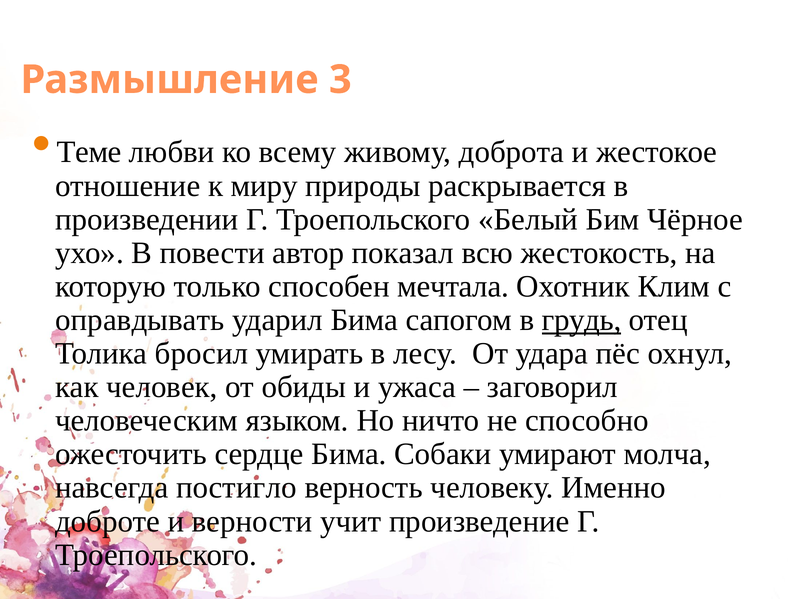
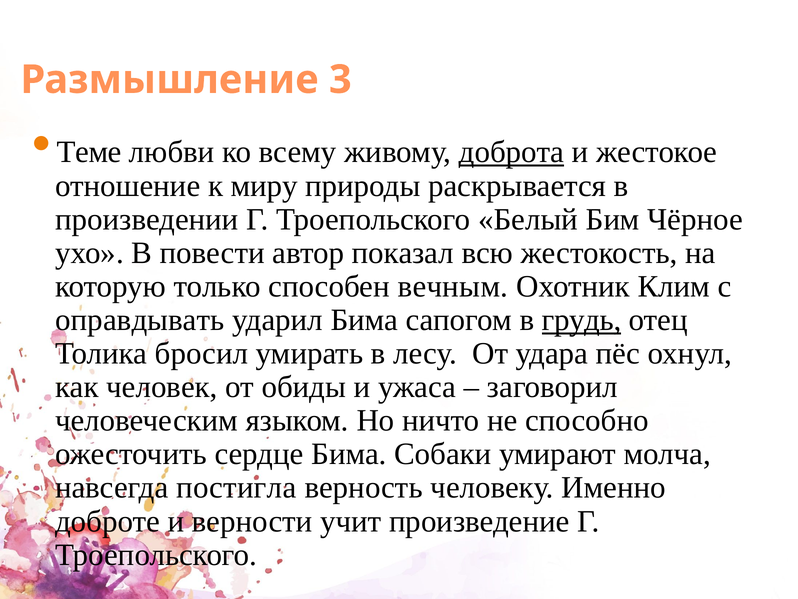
доброта underline: none -> present (512, 152)
мечтала: мечтала -> вечным (453, 286)
постигло: постигло -> постигла (236, 487)
